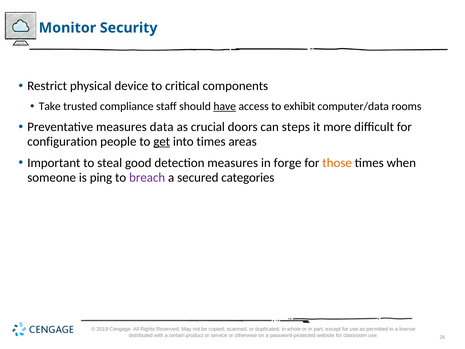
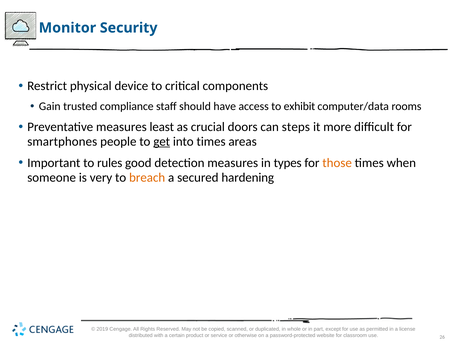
Take: Take -> Gain (50, 106)
have underline: present -> none (225, 106)
data: data -> least (162, 127)
configuration: configuration -> smartphones (62, 141)
steal: steal -> rules (110, 163)
forge: forge -> types (288, 163)
ping: ping -> very (101, 177)
breach colour: purple -> orange (147, 177)
categories: categories -> hardening (248, 177)
